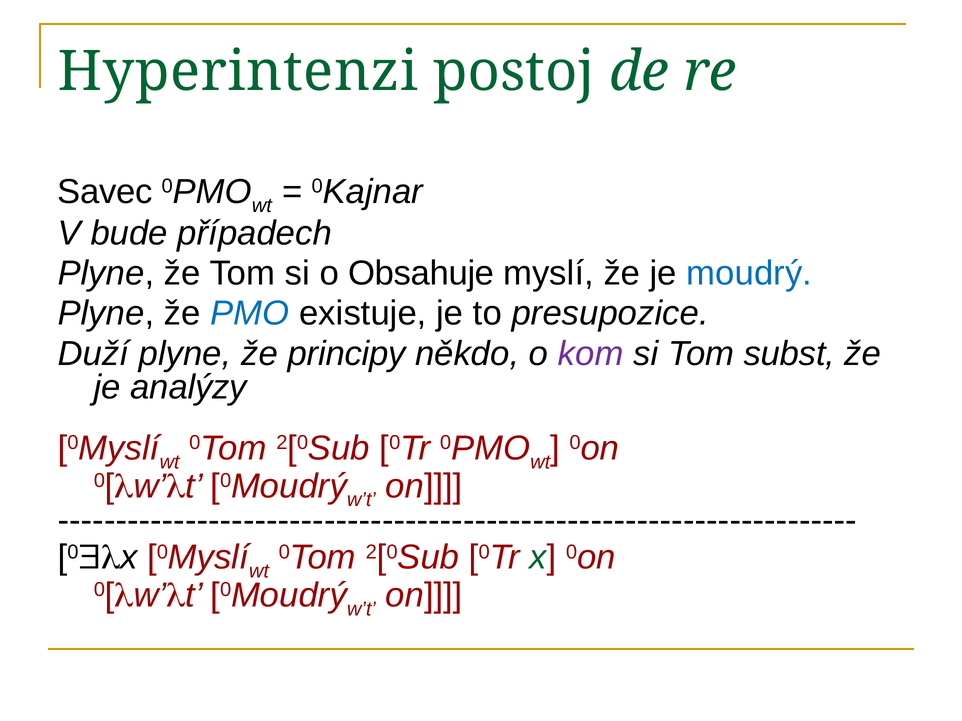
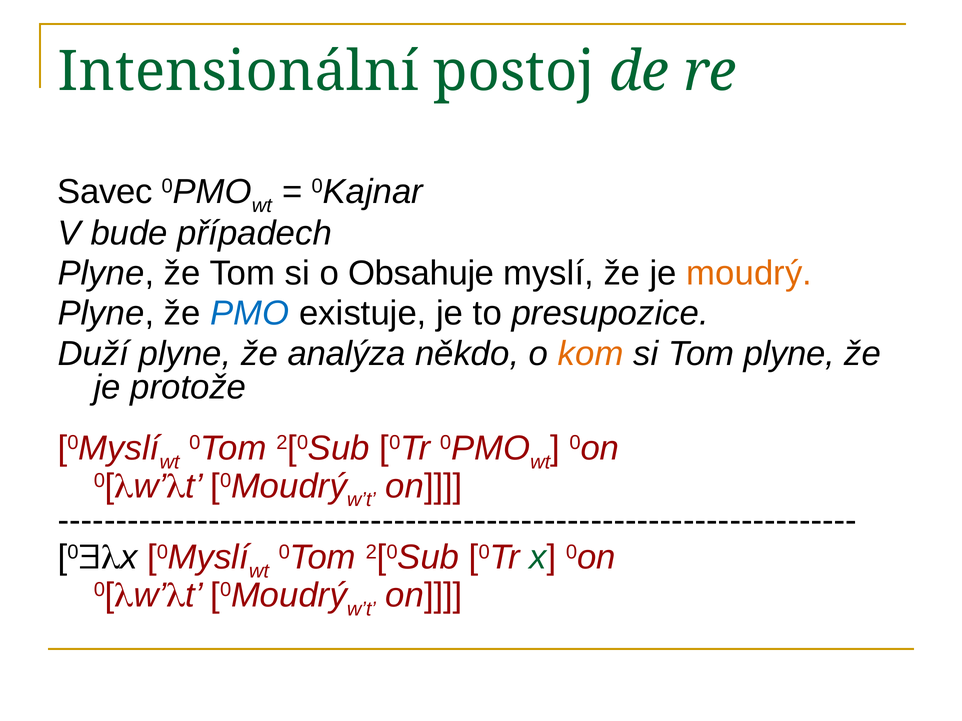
Hyperintenzi: Hyperintenzi -> Intensionální (238, 72)
moudrý colour: blue -> orange (749, 274)
principy: principy -> analýza (347, 354)
kom colour: purple -> orange (591, 354)
Tom subst: subst -> plyne (789, 354)
analýzy: analýzy -> protože (188, 387)
